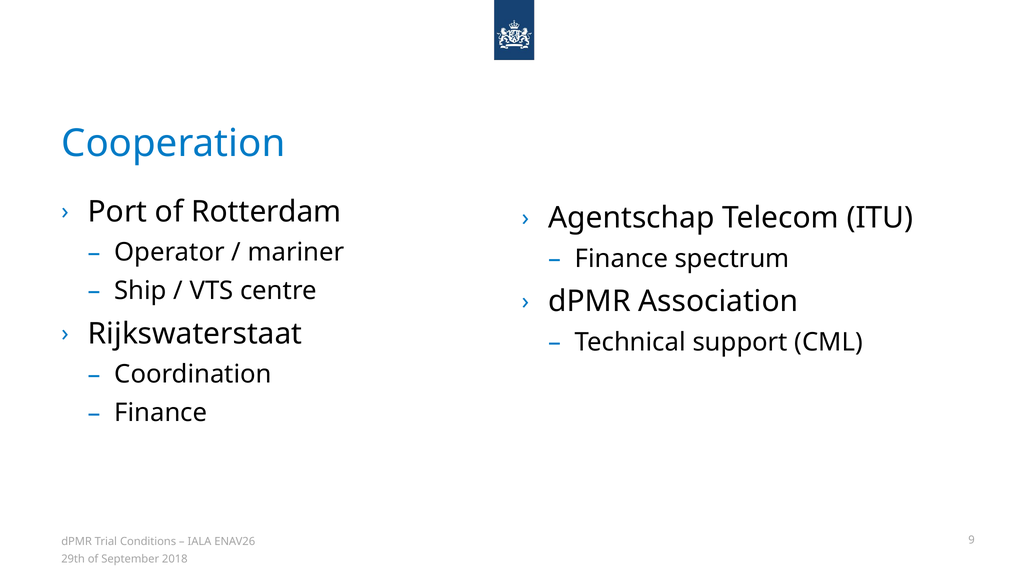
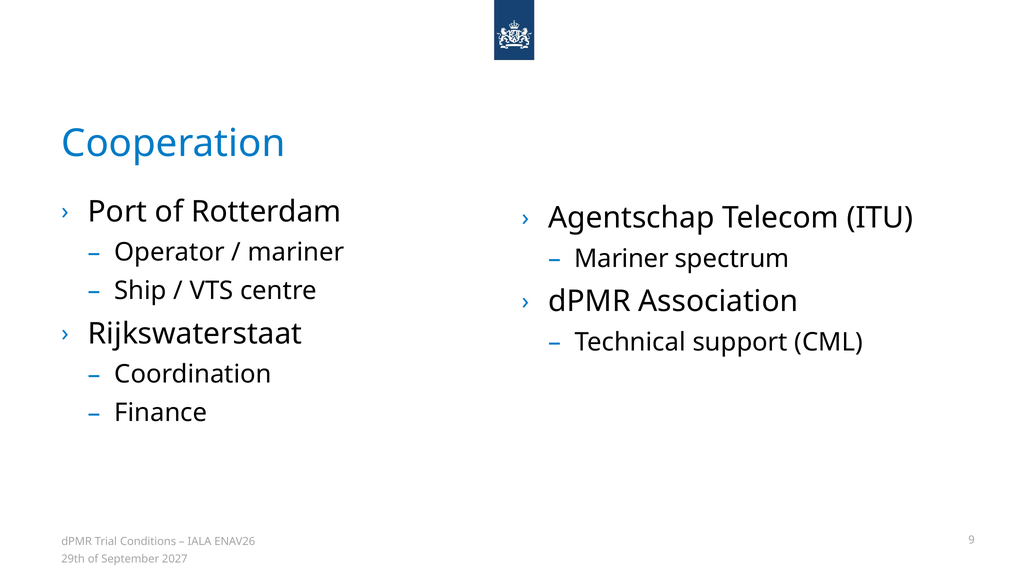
Finance: Finance -> Mariner (622, 259)
2018: 2018 -> 2027 (175, 559)
